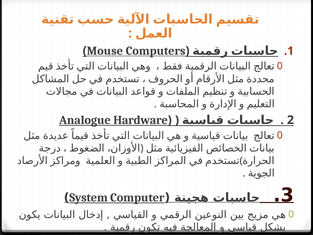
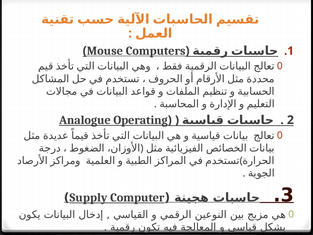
Hardware: Hardware -> Operating (141, 120)
System: System -> Supply (88, 197)
